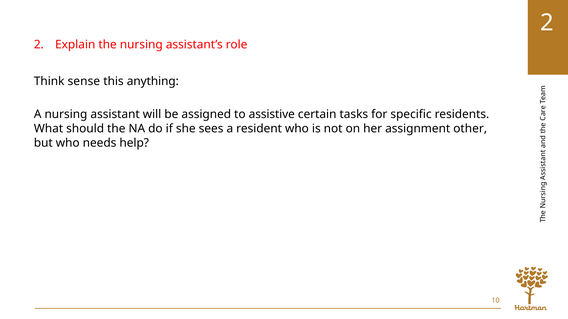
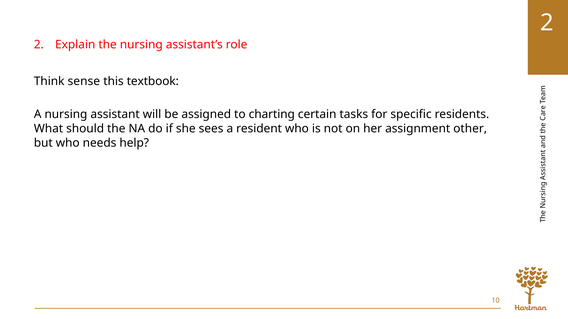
anything: anything -> textbook (153, 81)
assistive: assistive -> charting (272, 115)
